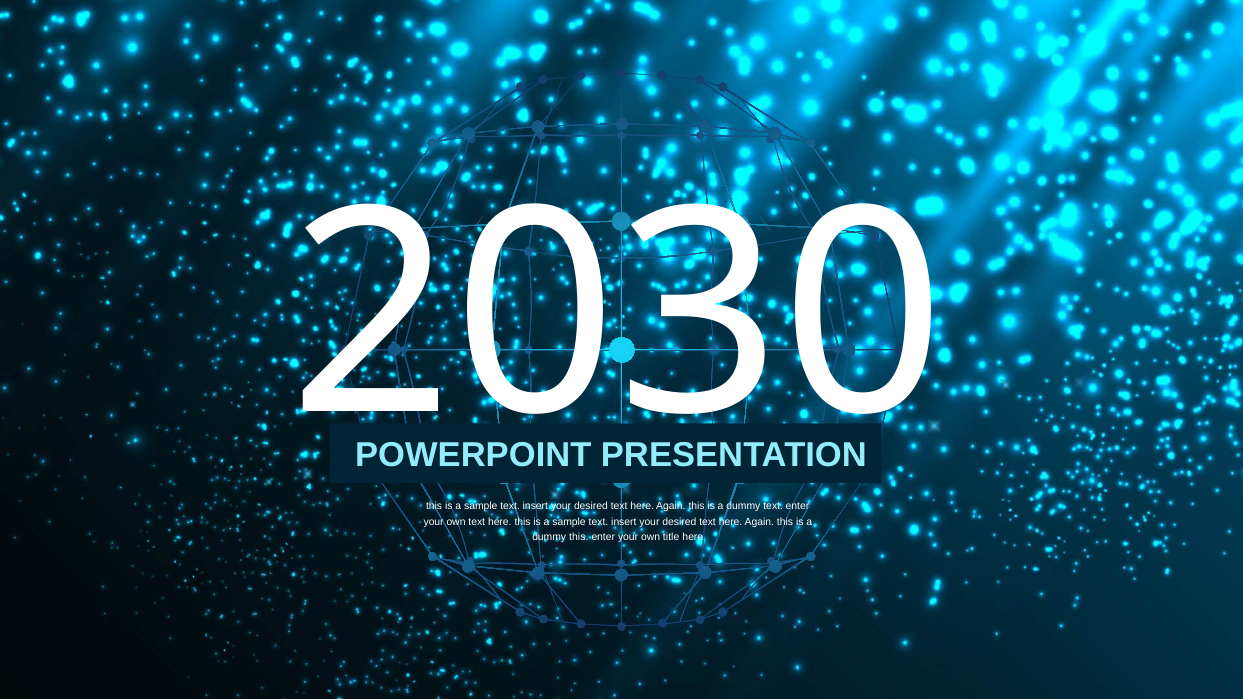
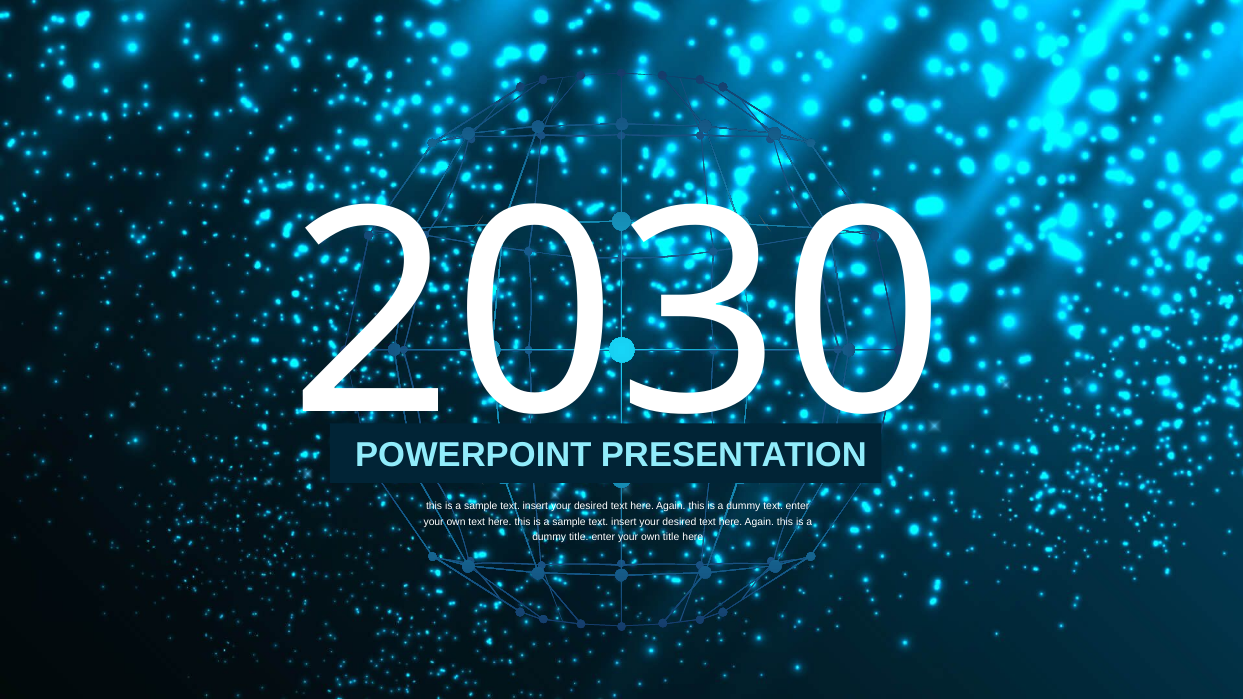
dummy this: this -> title (579, 538)
